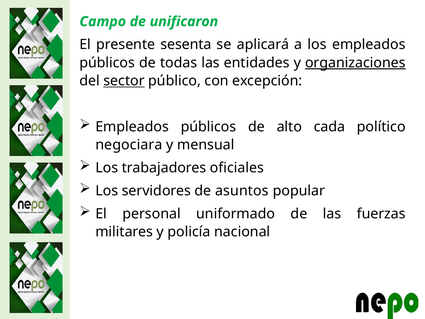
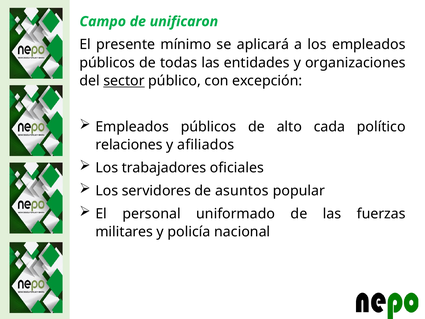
sesenta: sesenta -> mínimo (186, 44)
organizaciones underline: present -> none (355, 63)
negociara: negociara -> relaciones (129, 145)
mensual: mensual -> afiliados (206, 145)
